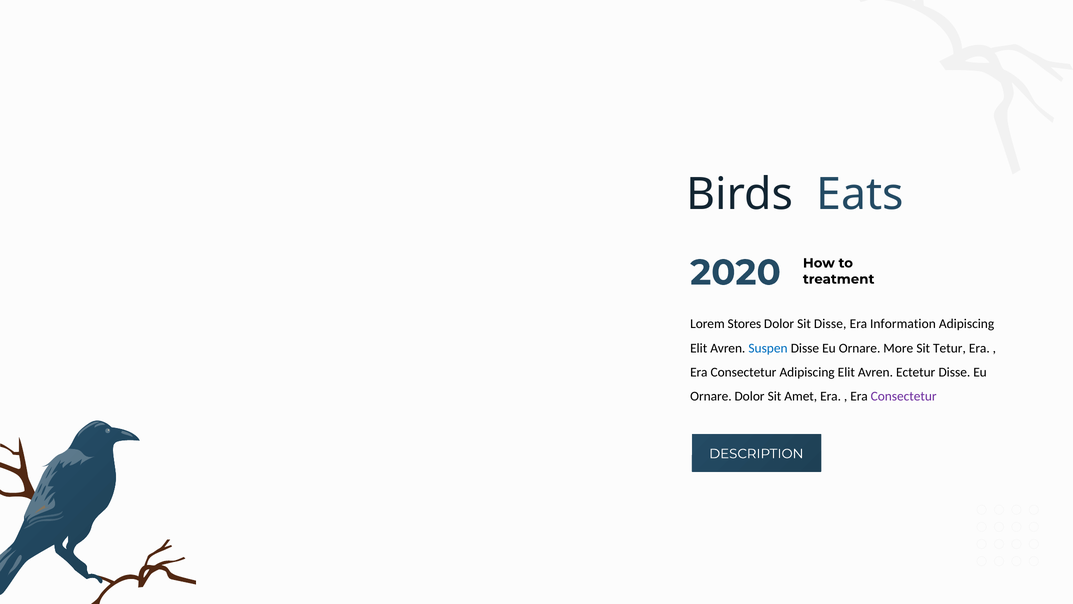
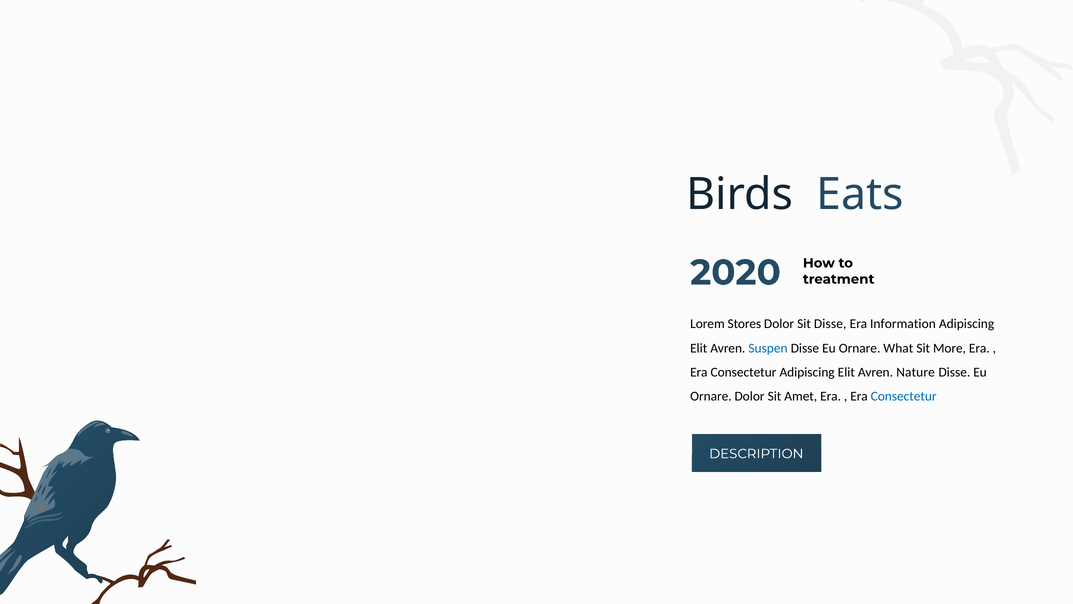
More: More -> What (898, 348)
Tetur: Tetur -> More (950, 348)
Ectetur: Ectetur -> Nature (916, 372)
Consectetur colour: purple -> blue (904, 396)
